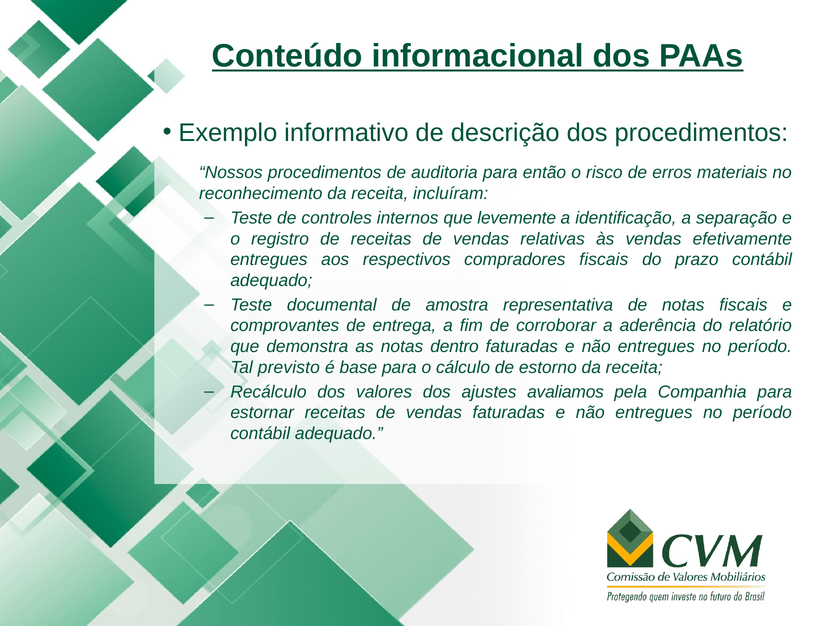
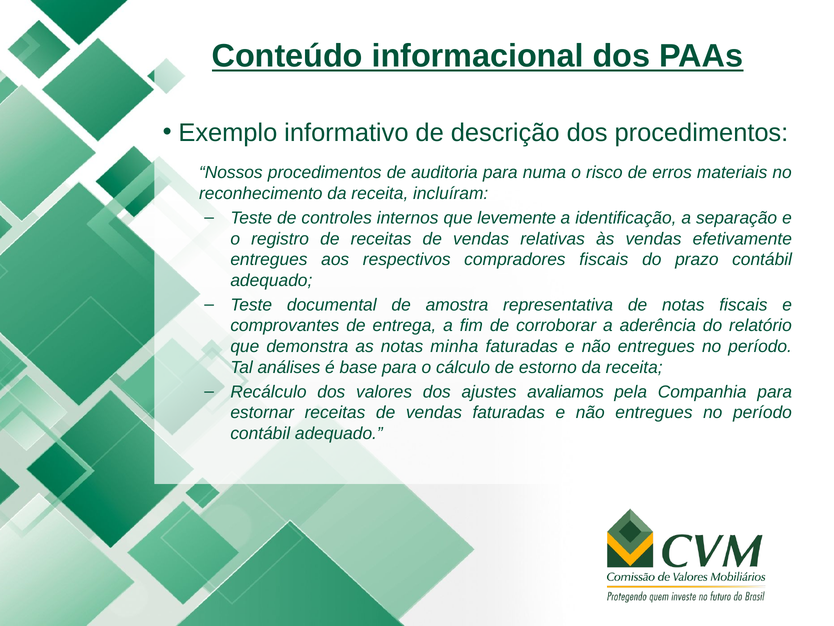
então: então -> numa (544, 173)
dentro: dentro -> minha (454, 346)
previsto: previsto -> análises (289, 367)
